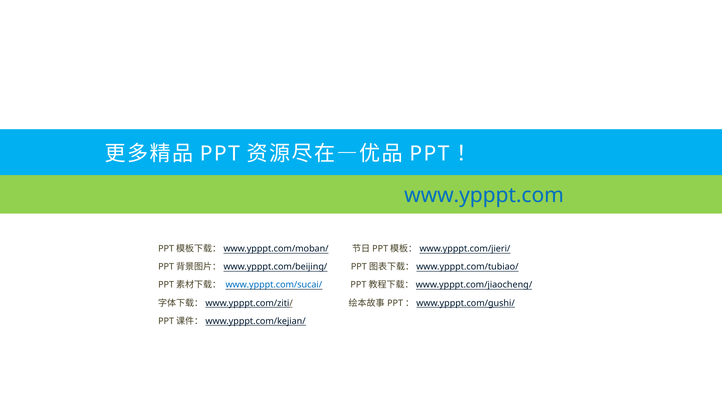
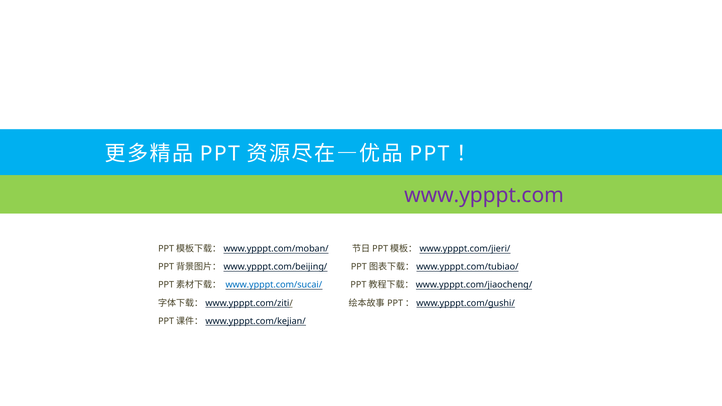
www.ypppt.com colour: blue -> purple (484, 196)
